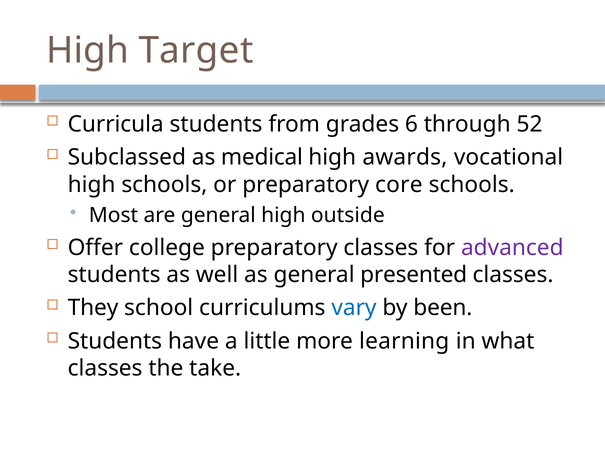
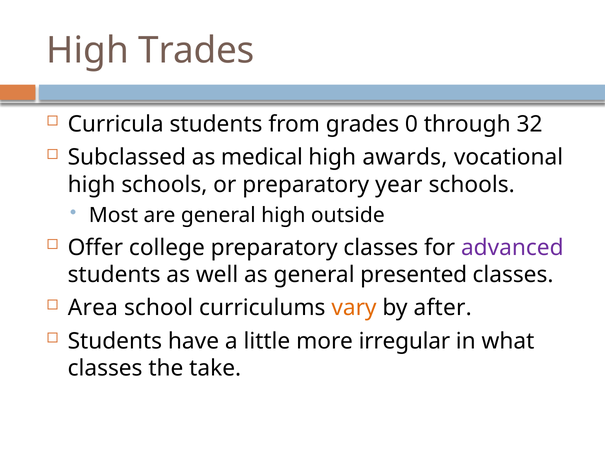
Target: Target -> Trades (196, 50)
6: 6 -> 0 (411, 124)
52: 52 -> 32 (530, 124)
core: core -> year (399, 184)
They: They -> Area (93, 308)
vary colour: blue -> orange (354, 308)
been: been -> after (443, 308)
learning: learning -> irregular (404, 341)
